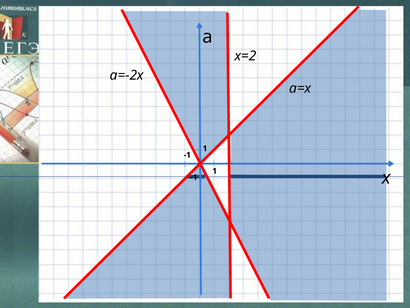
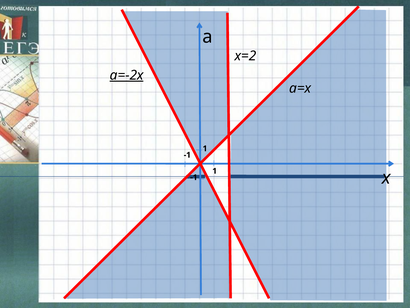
а=-2х underline: none -> present (127, 75)
